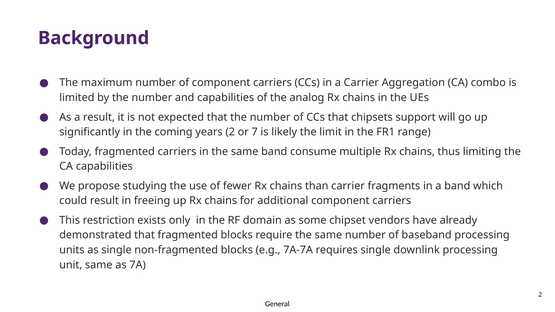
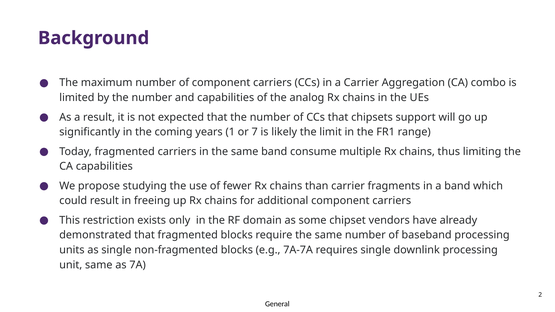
years 2: 2 -> 1 (230, 132)
